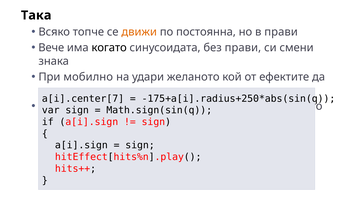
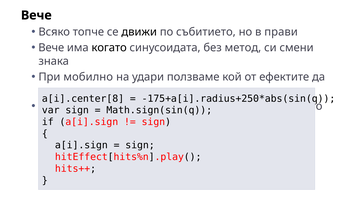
Така: Така -> Вече (36, 15)
движи colour: orange -> black (139, 32)
постоянна: постоянна -> събитието (206, 32)
без прави: прави -> метод (243, 48)
желаното: желаното -> ползваме (193, 77)
a[i].center[7: a[i].center[7 -> a[i].center[8 (83, 99)
